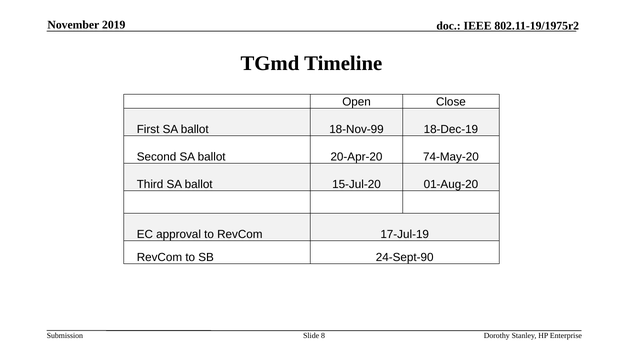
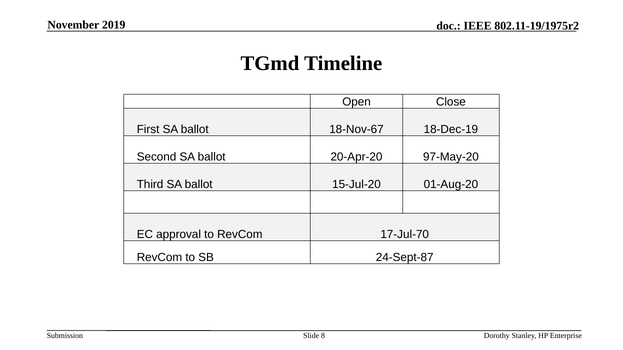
18-Nov-99: 18-Nov-99 -> 18-Nov-67 (356, 129)
74-May-20: 74-May-20 -> 97-May-20 (451, 157)
17-Jul-19: 17-Jul-19 -> 17-Jul-70 (405, 235)
24-Sept-90: 24-Sept-90 -> 24-Sept-87 (405, 258)
